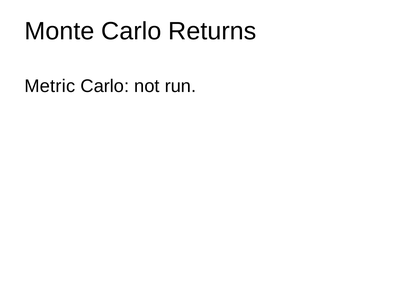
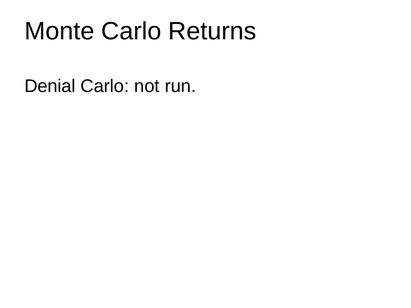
Metric: Metric -> Denial (50, 86)
